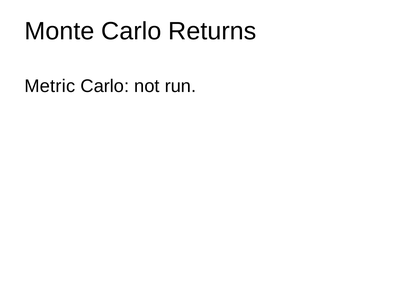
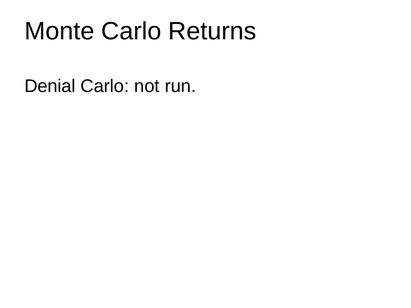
Metric: Metric -> Denial (50, 86)
